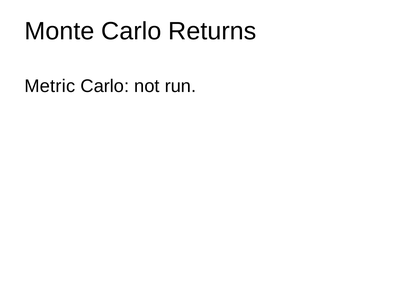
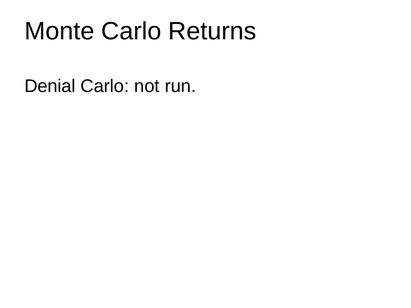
Metric: Metric -> Denial (50, 86)
